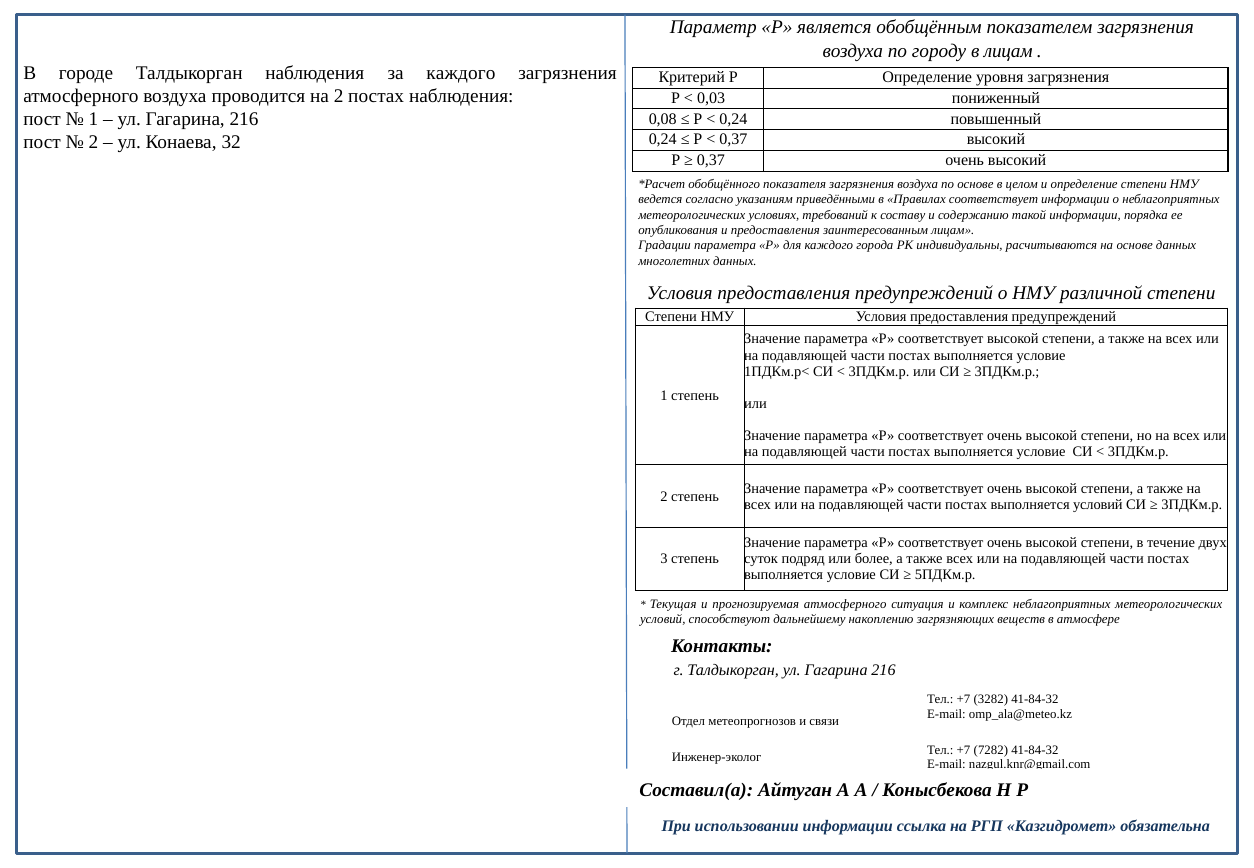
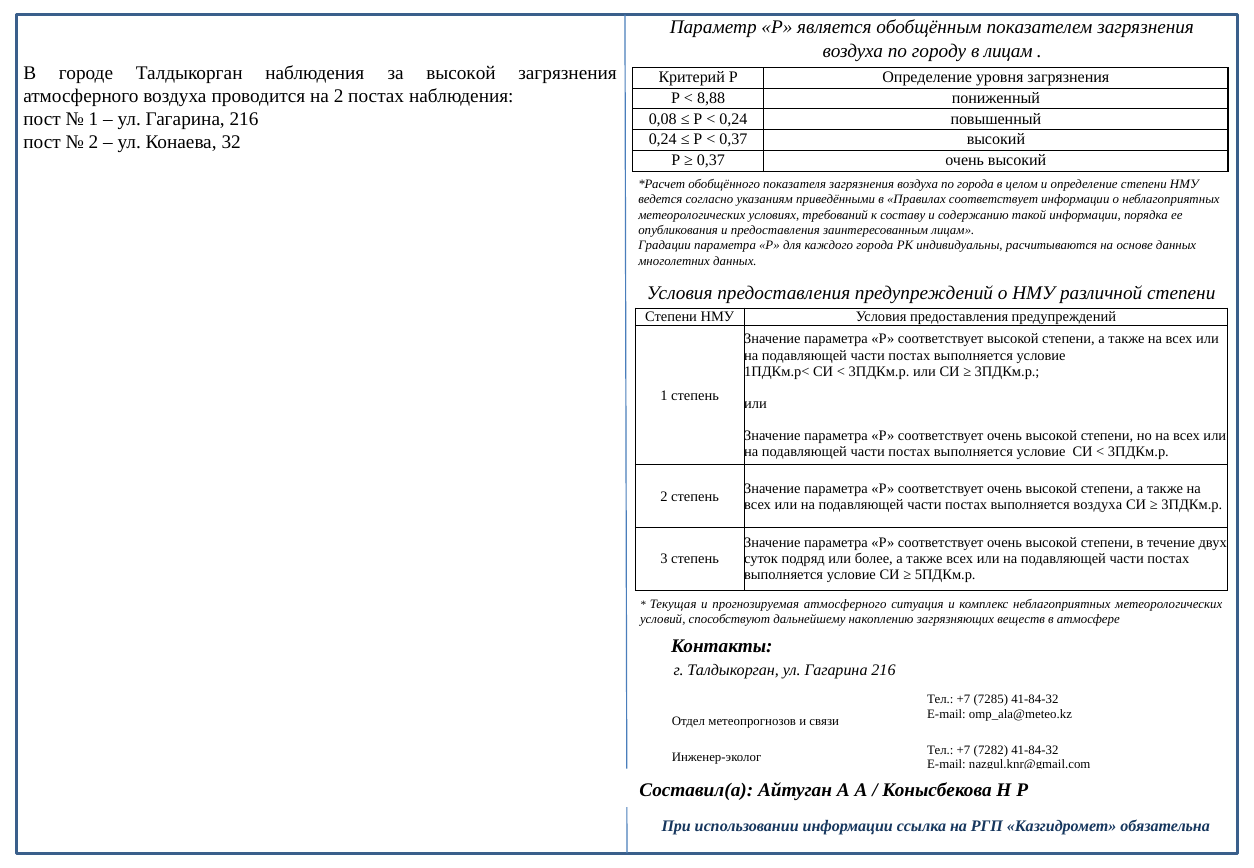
за каждого: каждого -> высокой (461, 73)
0,03: 0,03 -> 8,88 (711, 98)
по основе: основе -> города (975, 184)
выполняется условий: условий -> воздуха (1098, 504)
3282: 3282 -> 7285 (991, 700)
